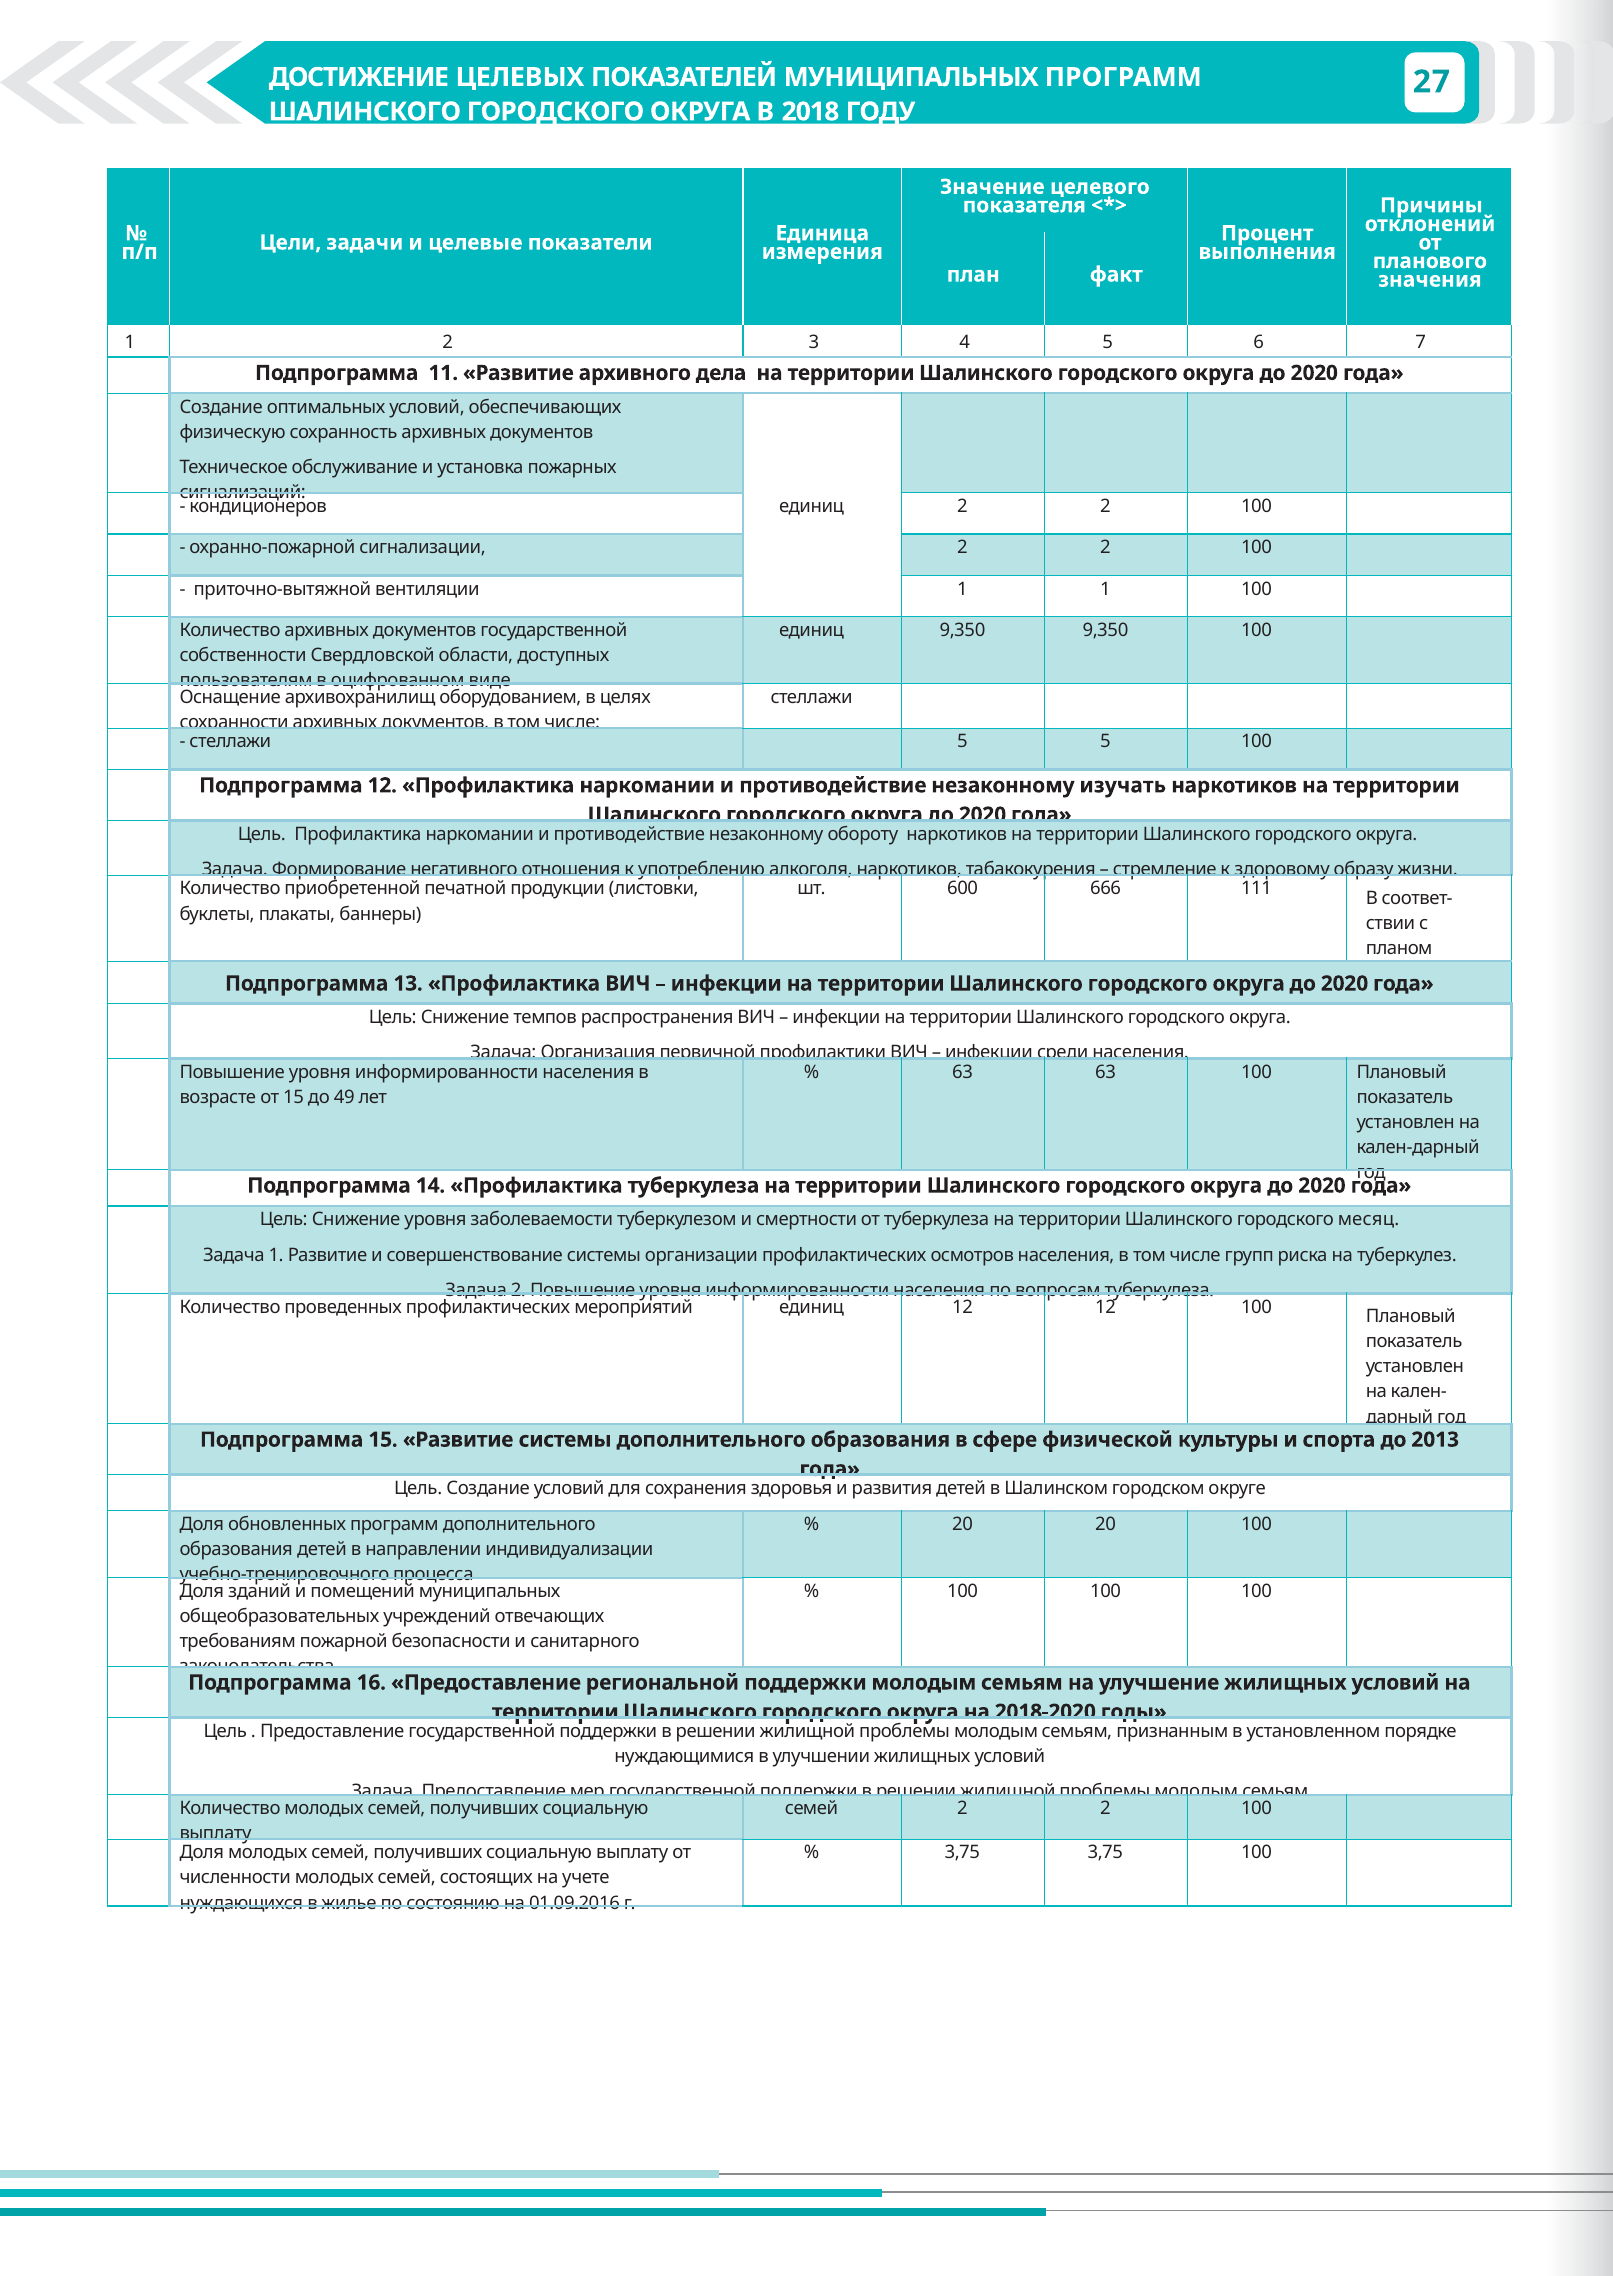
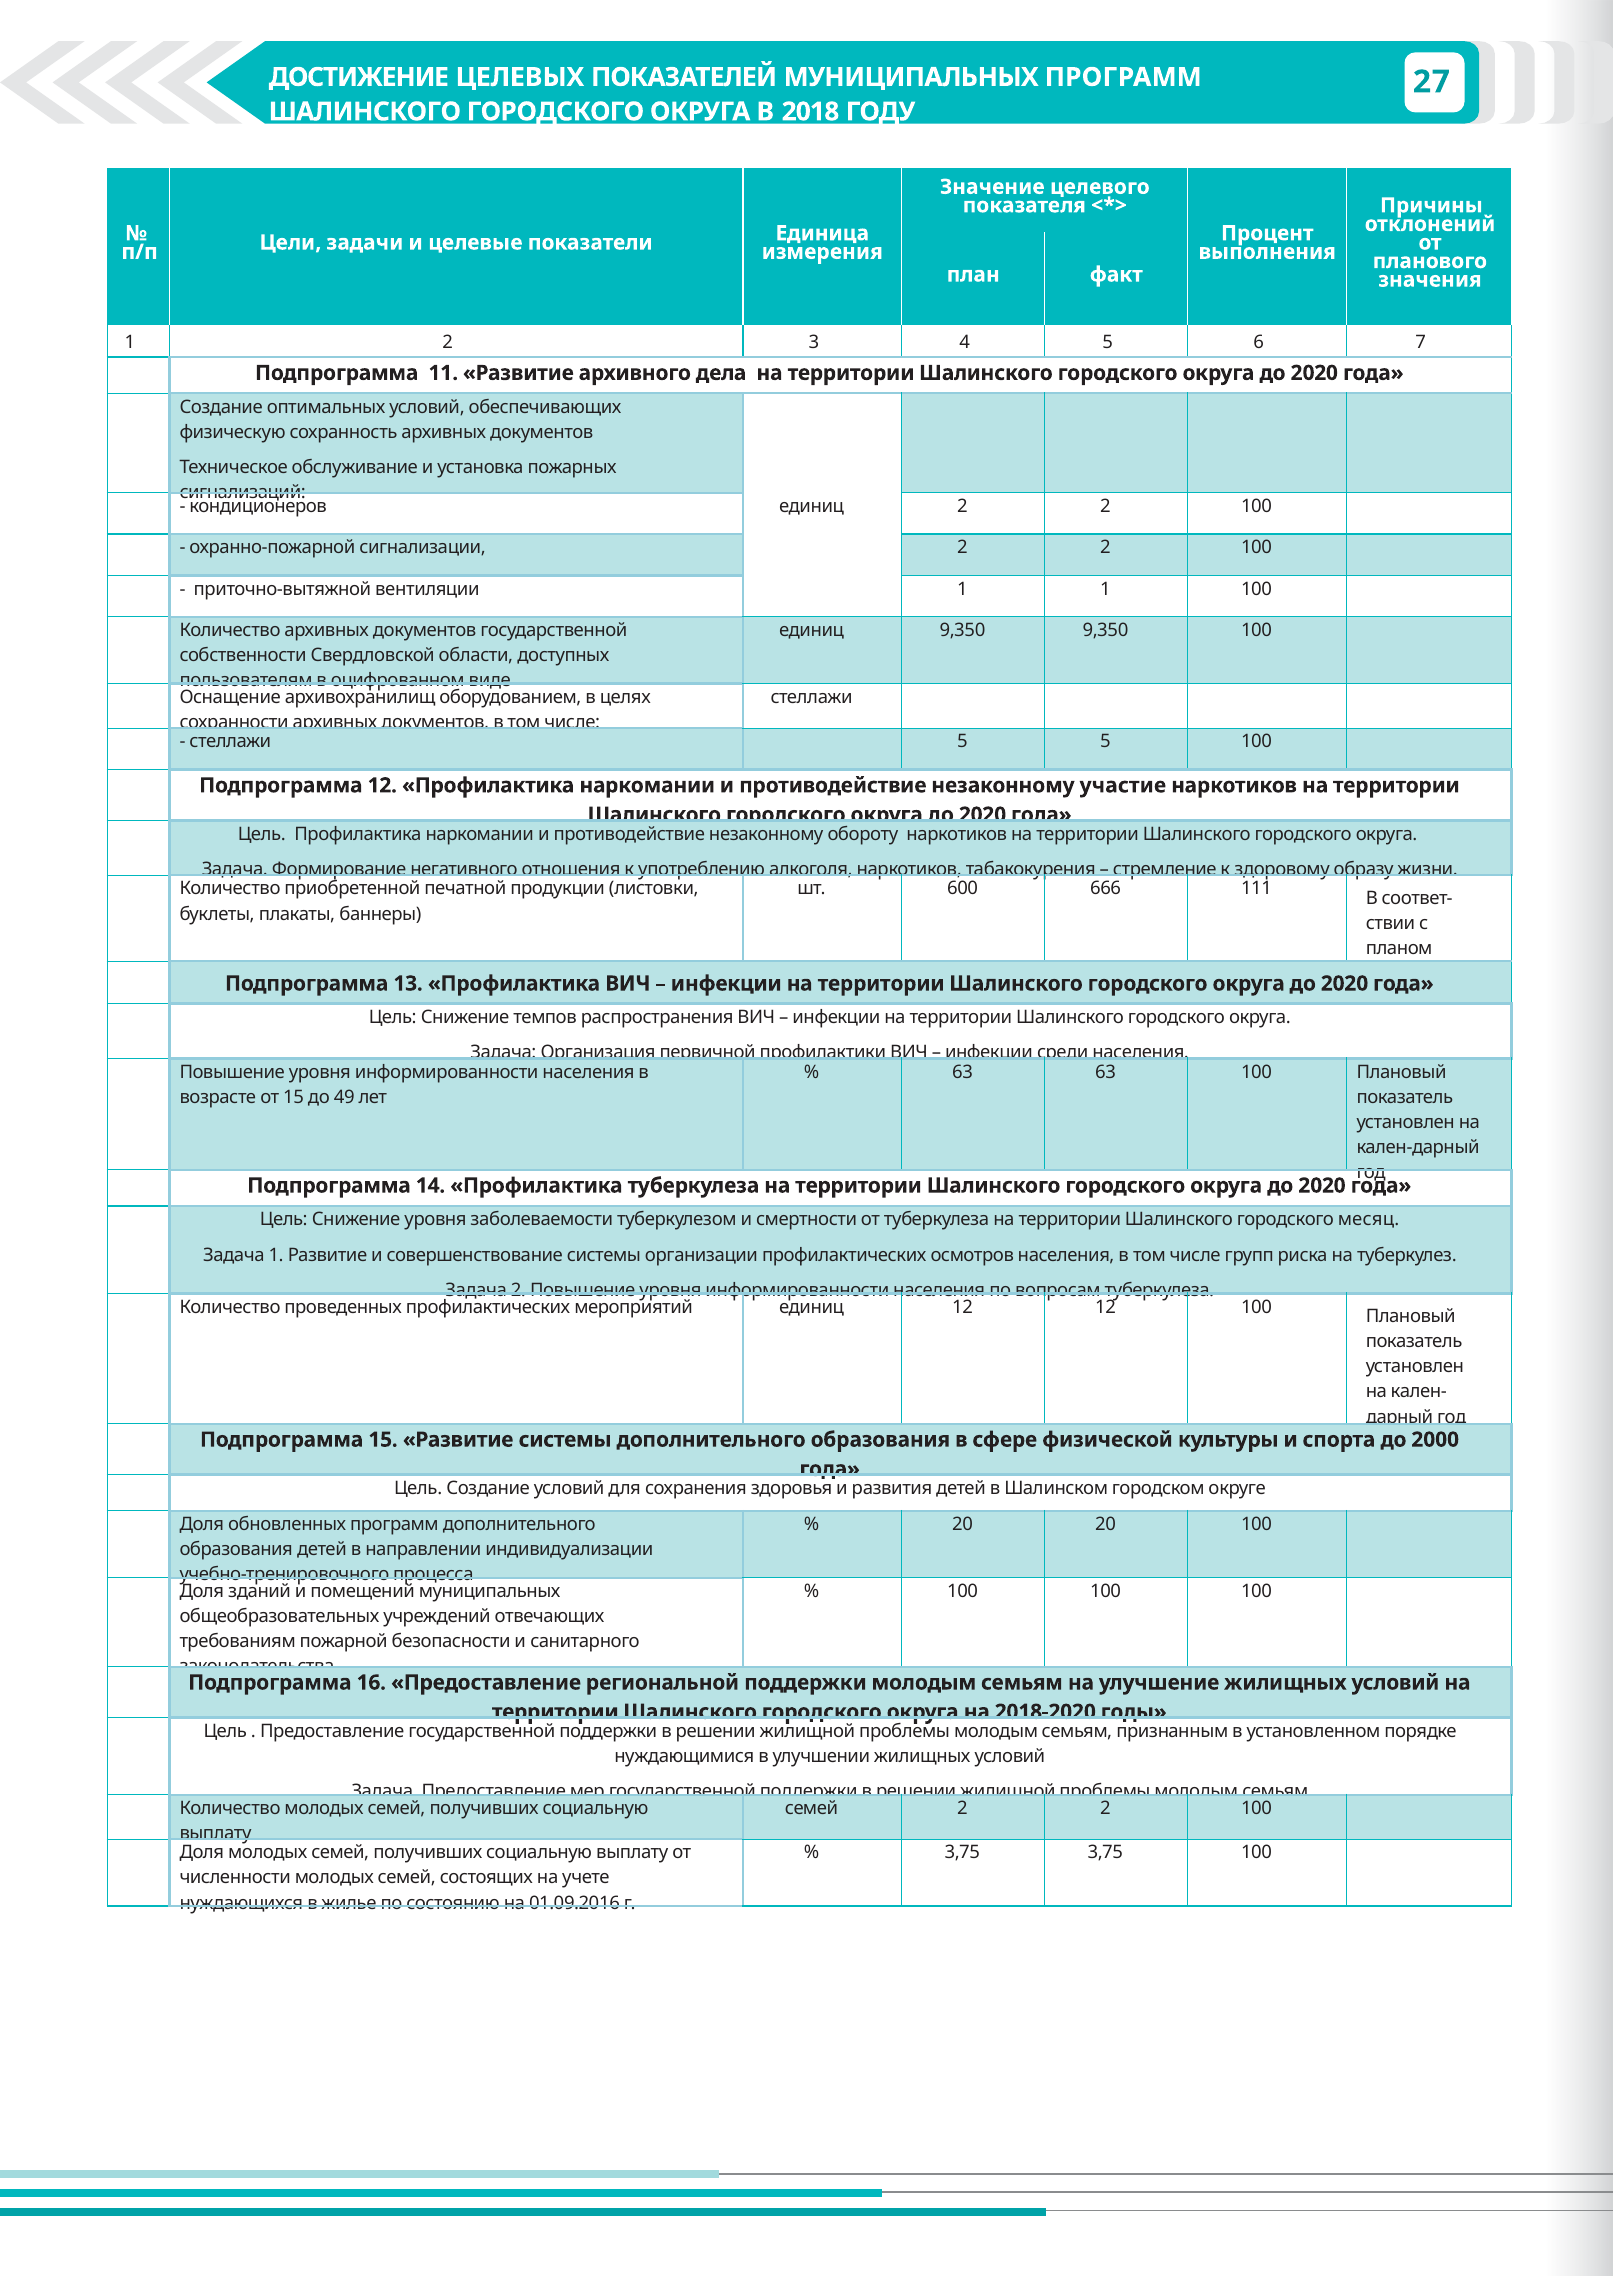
изучать: изучать -> участие (1123, 785)
2013: 2013 -> 2000 (1435, 1439)
